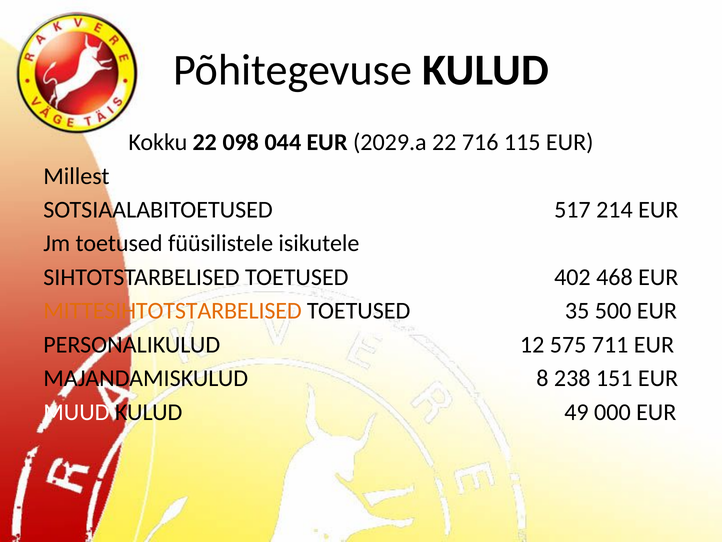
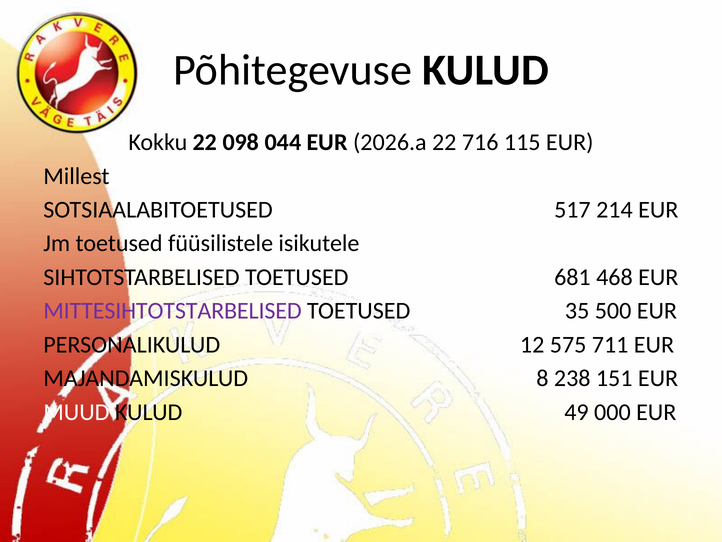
2029.a: 2029.a -> 2026.a (390, 142)
402: 402 -> 681 (572, 277)
MITTESIHTOTSTARBELISED colour: orange -> purple (173, 311)
